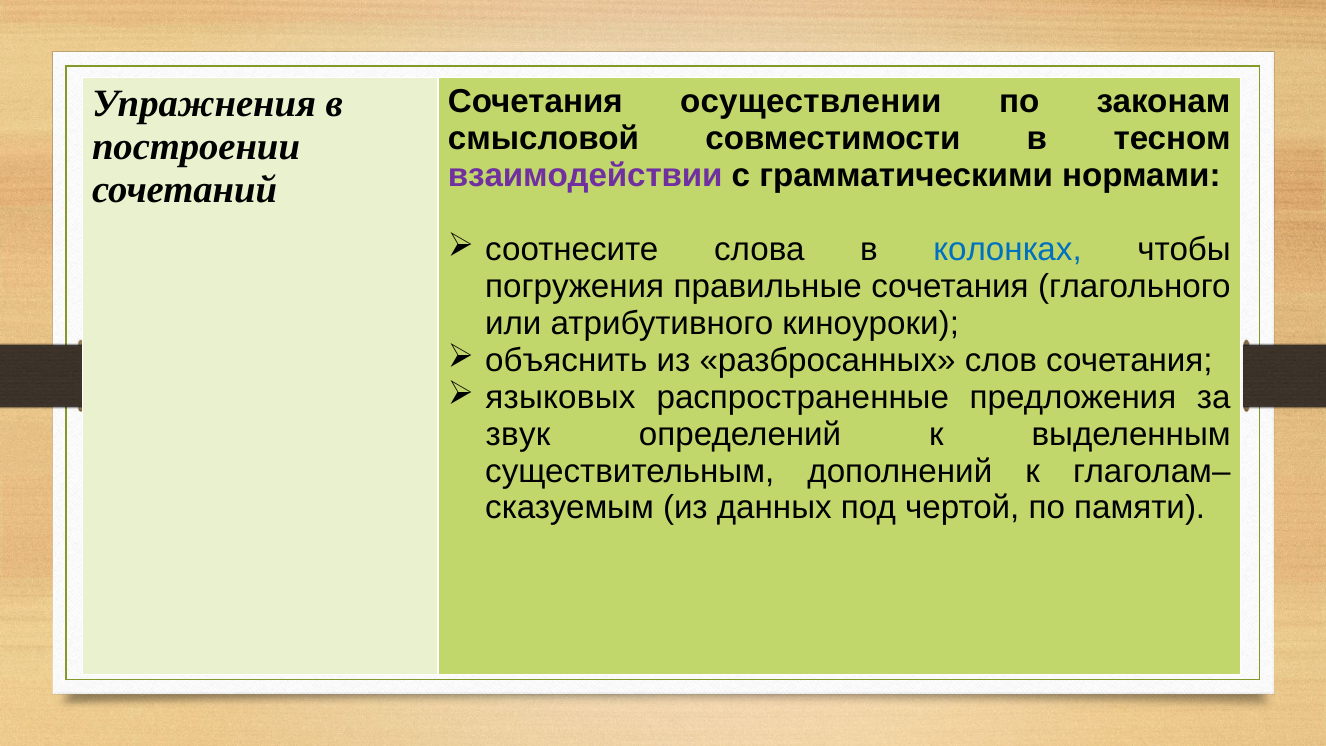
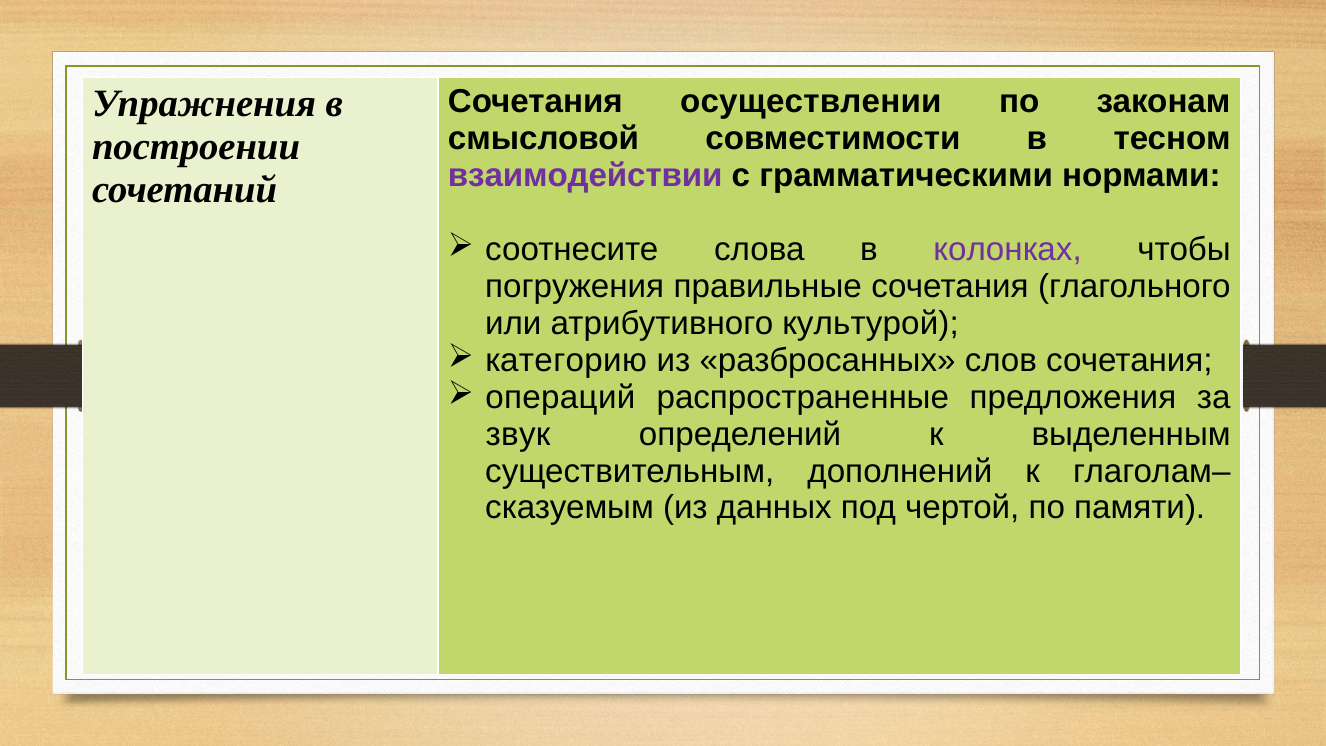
колонках colour: blue -> purple (1008, 249)
киноуроки: киноуроки -> культурой (871, 323)
объяснить: объяснить -> категорию (566, 360)
языковых: языковых -> операций (560, 397)
